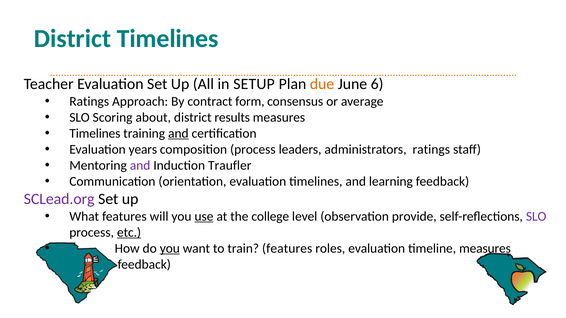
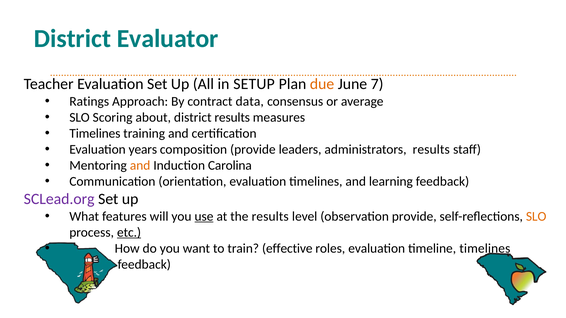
District Timelines: Timelines -> Evaluator (168, 39)
6: 6 -> 7 (377, 84)
form: form -> data (250, 101)
and underline: present -> none (178, 134)
composition process: process -> provide (253, 150)
administrators ratings: ratings -> results (431, 150)
and colour: purple -> orange (140, 166)
Traufler: Traufler -> Carolina (230, 166)
the college: college -> results (270, 217)
SLO colour: purple -> orange (536, 217)
you underline: present -> none (170, 249)
train features: features -> effective (287, 249)
timeline measures: measures -> timelines (485, 249)
